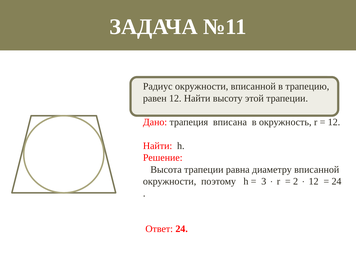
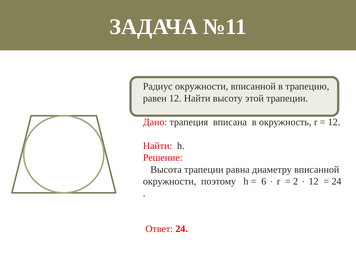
3: 3 -> 6 (264, 181)
